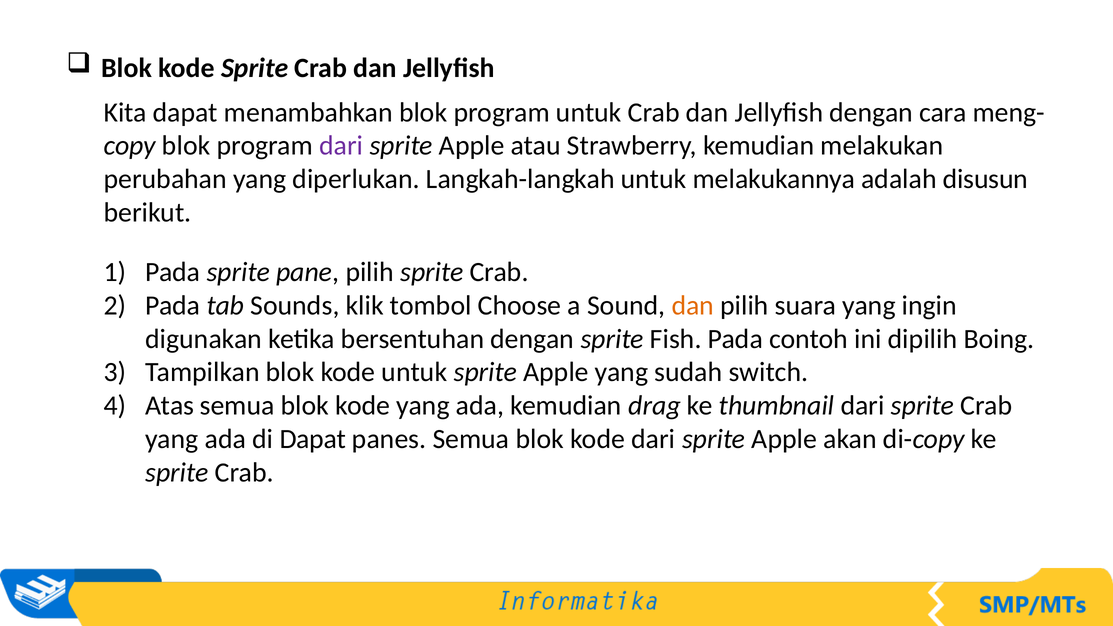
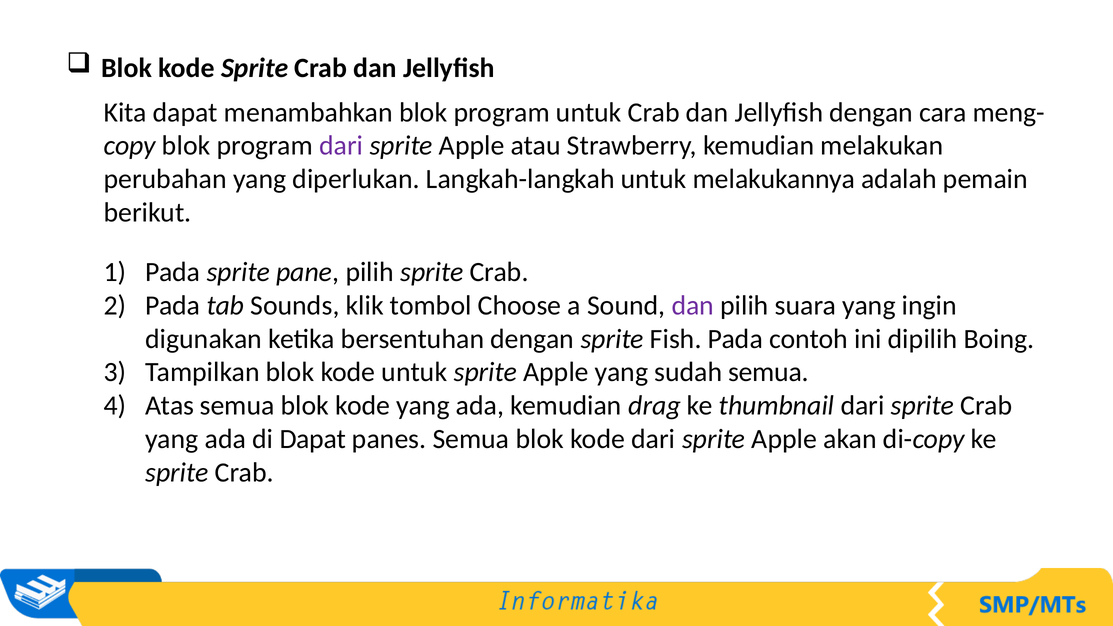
disusun: disusun -> pemain (985, 179)
dan colour: orange -> purple (693, 306)
sudah switch: switch -> semua (769, 372)
